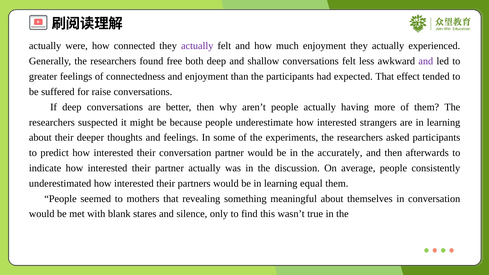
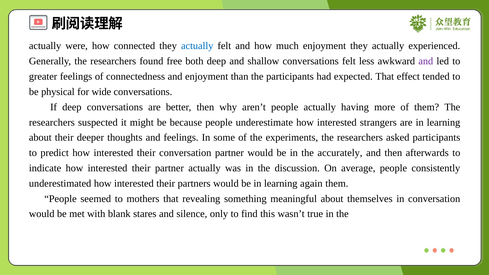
actually colour: purple -> blue (197, 46)
suffered: suffered -> physical (58, 92)
raise: raise -> wide (101, 92)
equal: equal -> again (311, 183)
